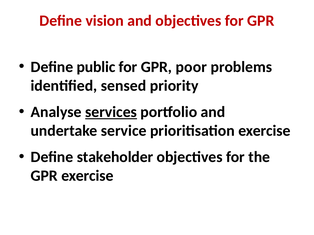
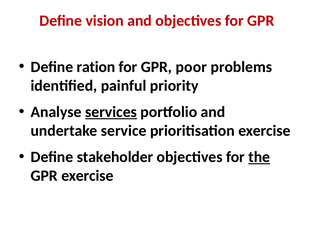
public: public -> ration (96, 67)
sensed: sensed -> painful (124, 86)
the underline: none -> present (259, 157)
